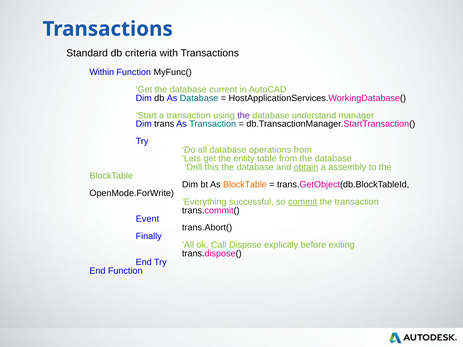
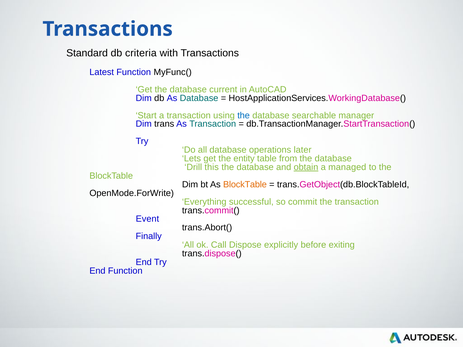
Within: Within -> Latest (102, 72)
the colour: purple -> blue (244, 115)
understand: understand -> searchable (314, 115)
operations from: from -> later (303, 150)
assembly: assembly -> managed (347, 167)
commit underline: present -> none (303, 202)
